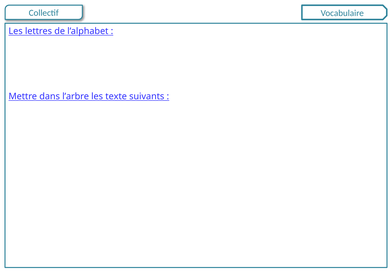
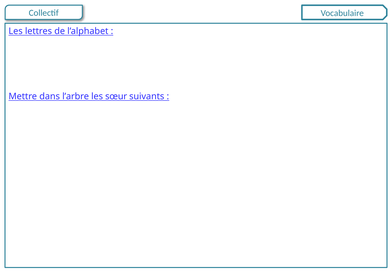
texte: texte -> sœur (116, 96)
